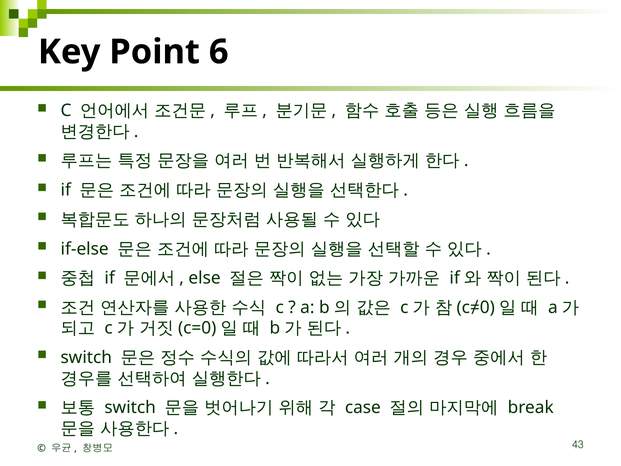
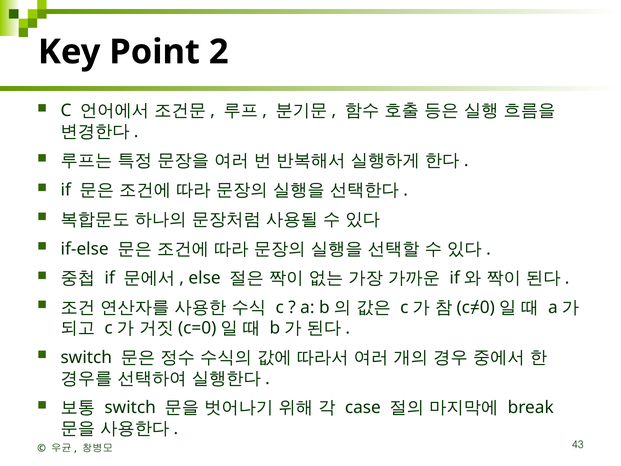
6: 6 -> 2 (219, 52)
